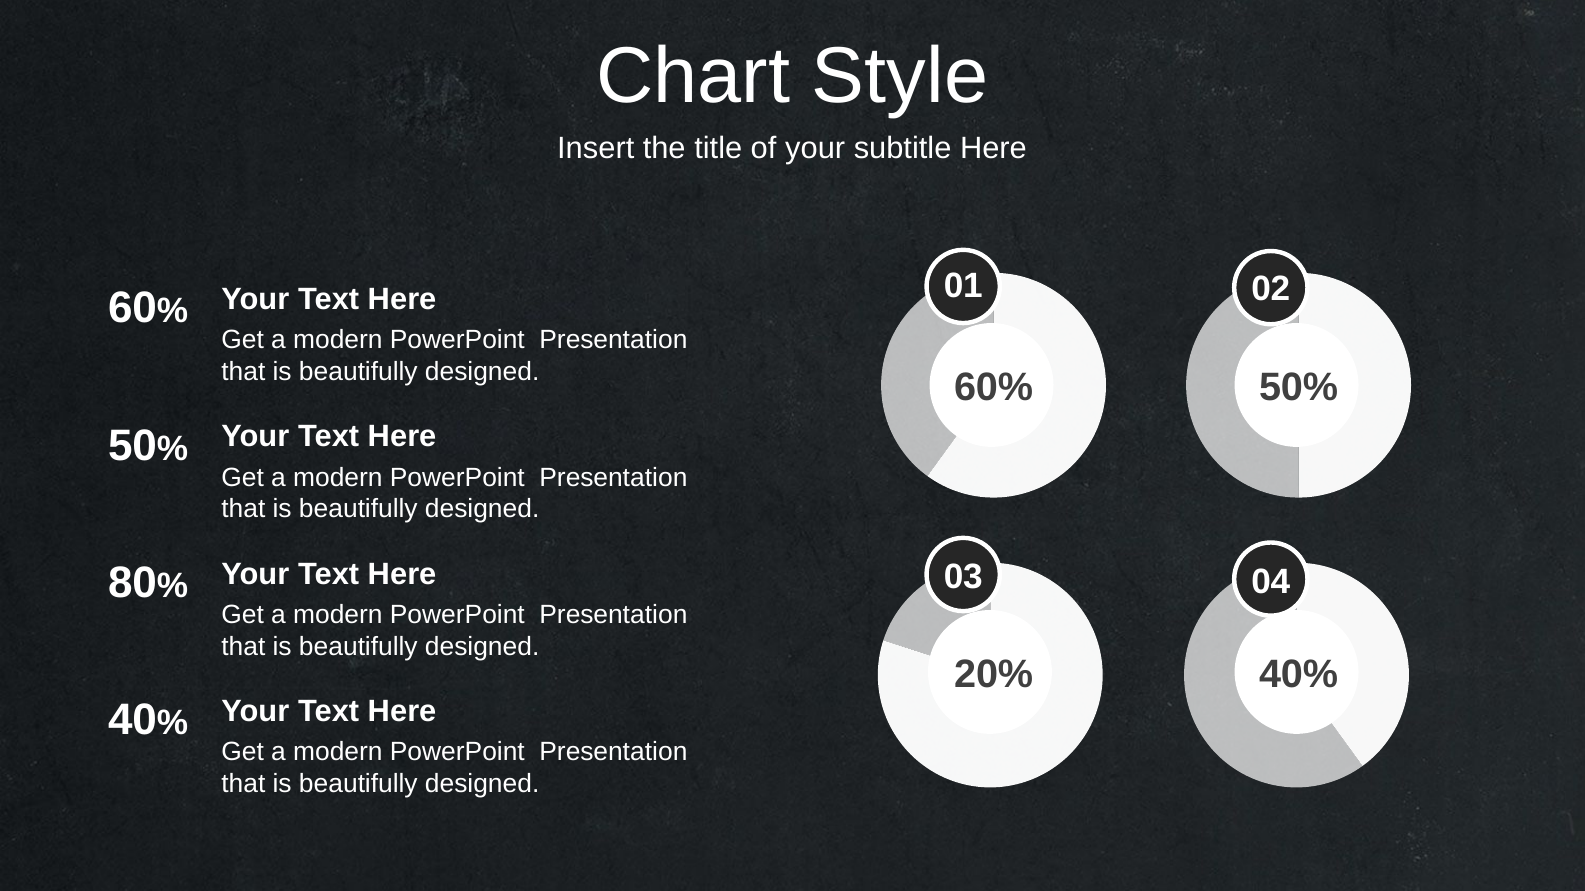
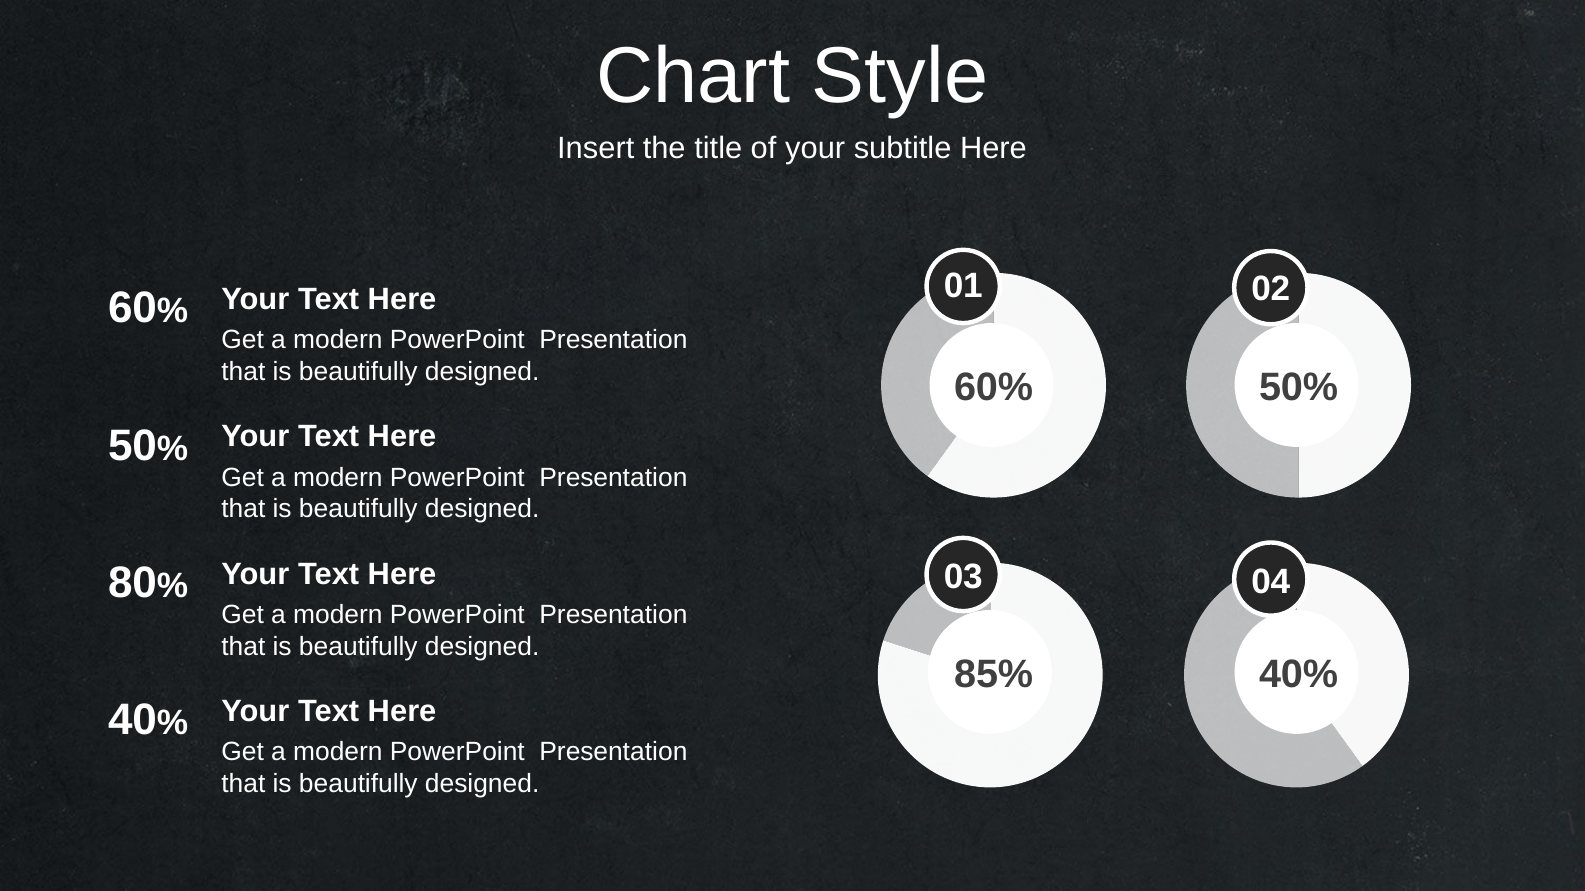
20%: 20% -> 85% (994, 675)
